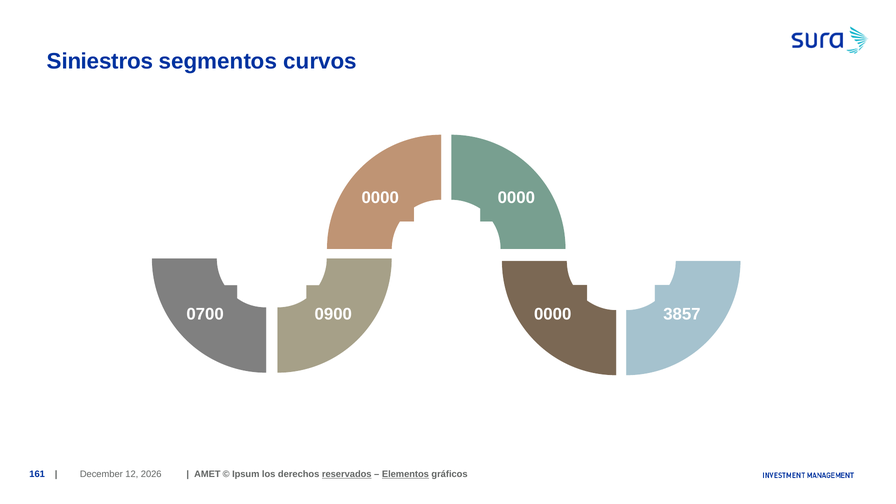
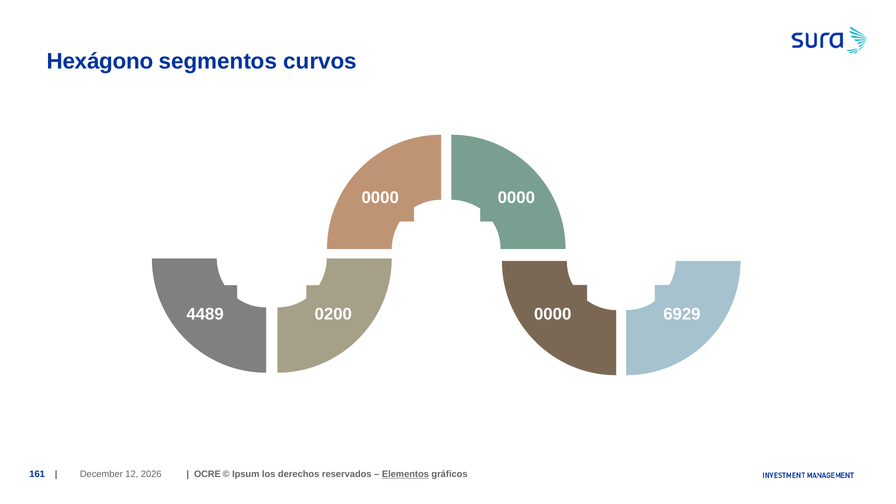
Siniestros: Siniestros -> Hexágono (100, 61)
0700: 0700 -> 4489 (205, 314)
0900: 0900 -> 0200 (333, 314)
3857: 3857 -> 6929 (682, 314)
AMET: AMET -> OCRE (207, 474)
reservados underline: present -> none (347, 474)
